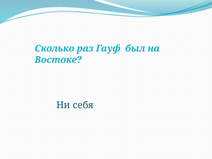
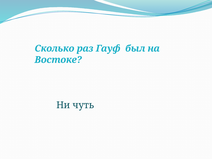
себя: себя -> чуть (83, 105)
